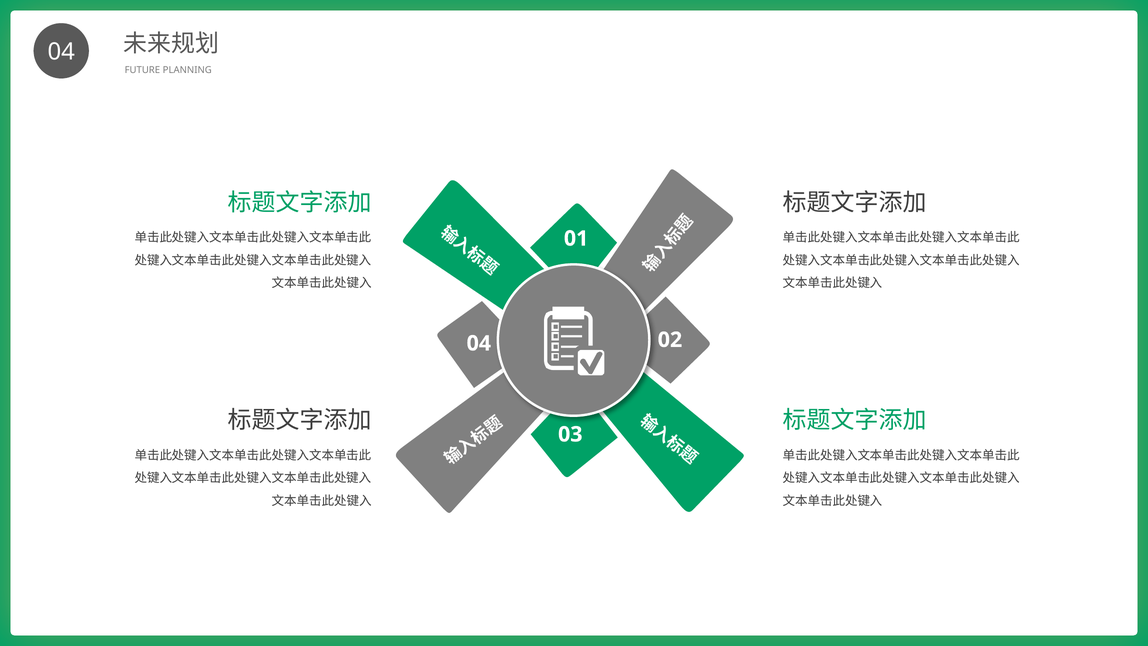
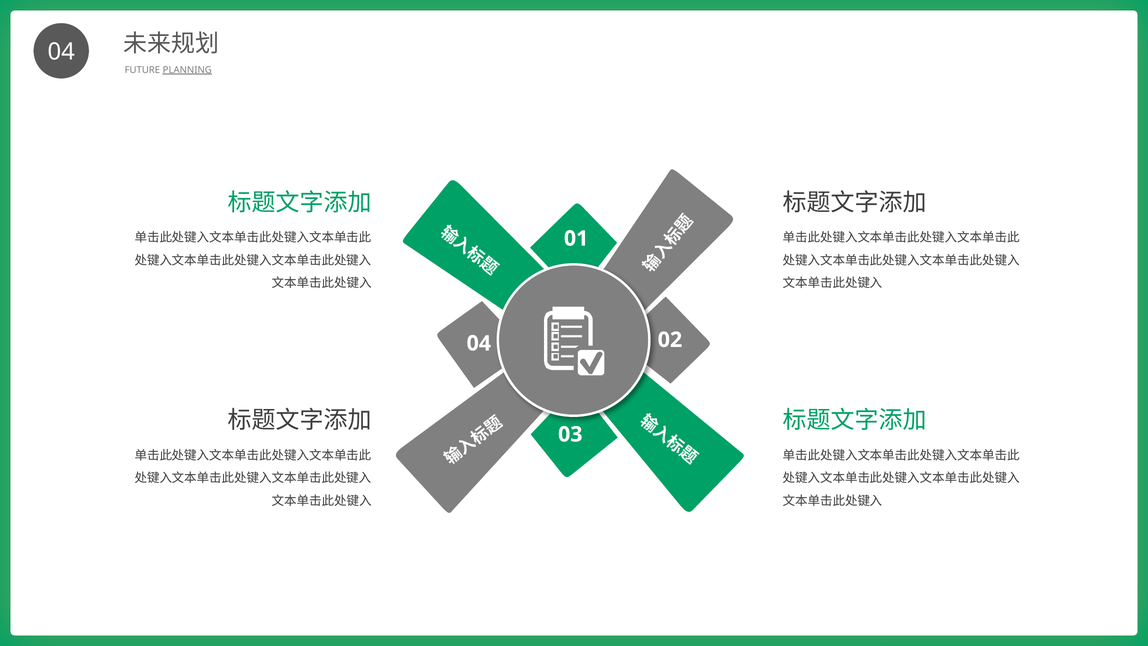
PLANNING underline: none -> present (187, 70)
